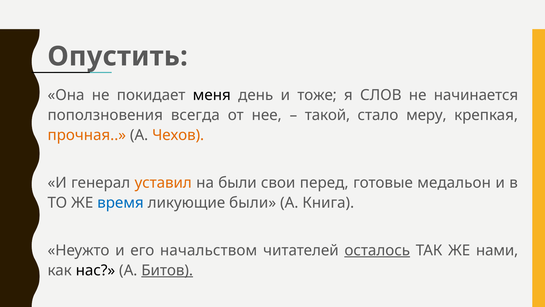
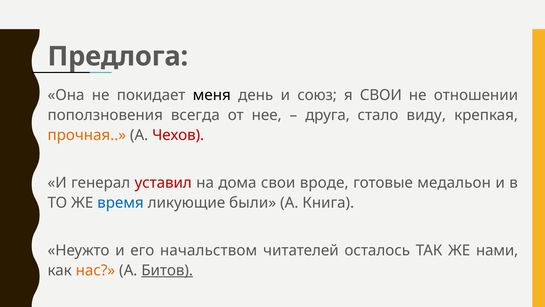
Опустить: Опустить -> Предлога (118, 56)
тоже: тоже -> союз (317, 95)
я СЛОВ: СЛОВ -> СВОИ (381, 95)
начинается: начинается -> отношении (476, 95)
такой: такой -> друга (327, 115)
меру: меру -> виду (426, 115)
Чехов colour: orange -> red (178, 135)
уставил colour: orange -> red (163, 183)
на были: были -> дома (237, 183)
перед: перед -> вроде (324, 183)
осталось underline: present -> none (377, 250)
нас colour: black -> orange (95, 270)
